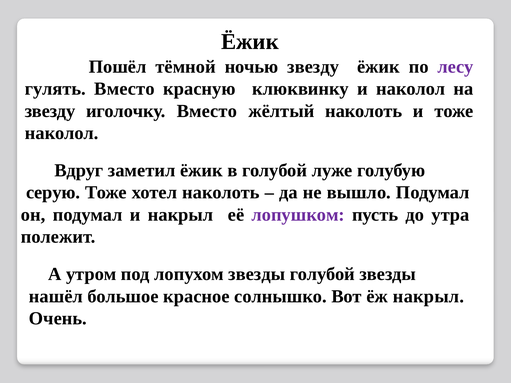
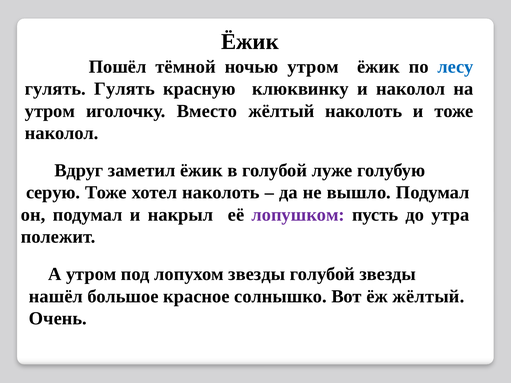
ночью звезду: звезду -> утром (313, 67)
лесу colour: purple -> blue (456, 67)
гулять Вместо: Вместо -> Гулять (125, 89)
звезду: звезду -> утром (50, 111)
ёж накрыл: накрыл -> жёлтый (428, 296)
